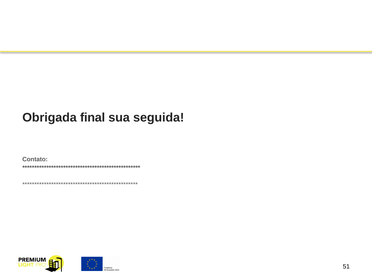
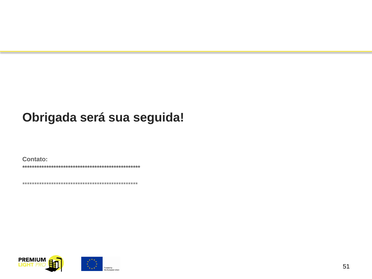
final: final -> será (93, 117)
